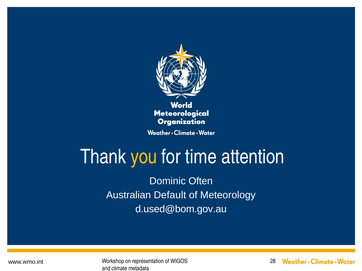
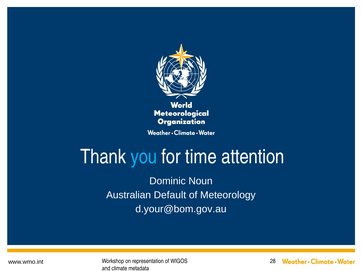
you colour: yellow -> light blue (144, 157)
Often: Often -> Noun (201, 181)
d.used@bom.gov.au: d.used@bom.gov.au -> d.your@bom.gov.au (181, 210)
